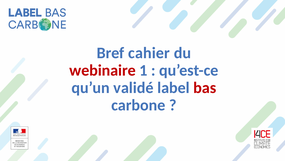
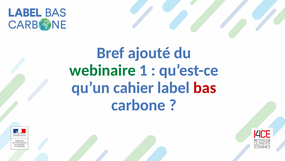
cahier: cahier -> ajouté (149, 53)
webinaire colour: red -> green (103, 70)
validé: validé -> cahier (134, 87)
